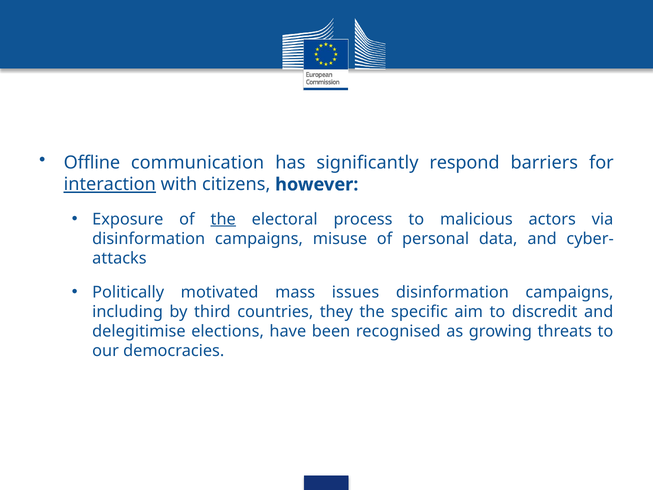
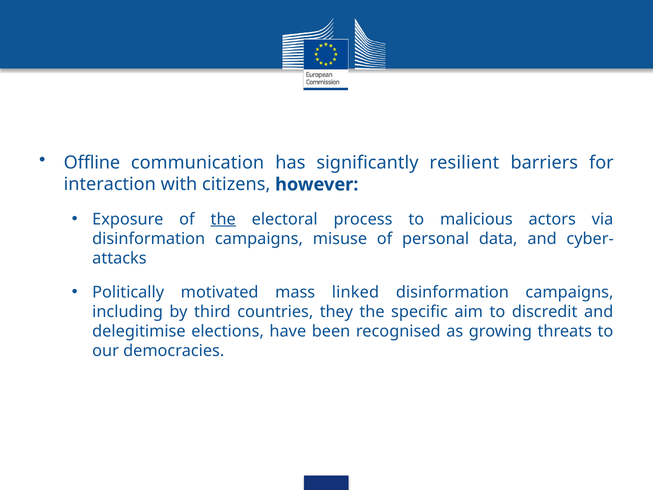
respond: respond -> resilient (464, 163)
interaction underline: present -> none (110, 184)
issues: issues -> linked (355, 292)
